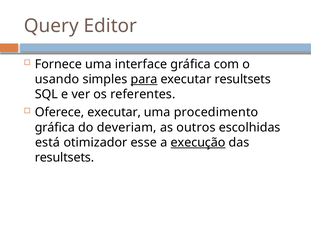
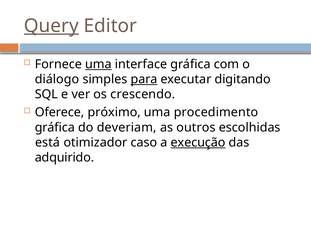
Query underline: none -> present (51, 26)
uma underline: none -> present (98, 64)
usando: usando -> diálogo (57, 79)
executar resultsets: resultsets -> digitando (243, 79)
referentes: referentes -> crescendo (143, 94)
Oferece executar: executar -> próximo (114, 112)
esse: esse -> caso (144, 143)
resultsets: resultsets -> adquirido (64, 158)
